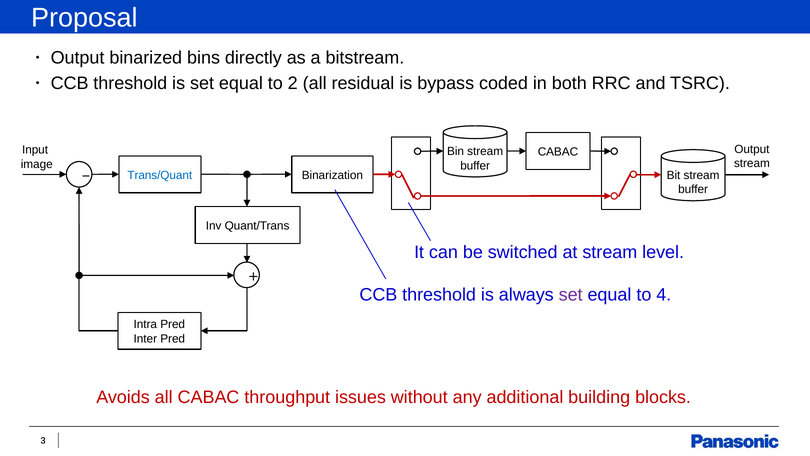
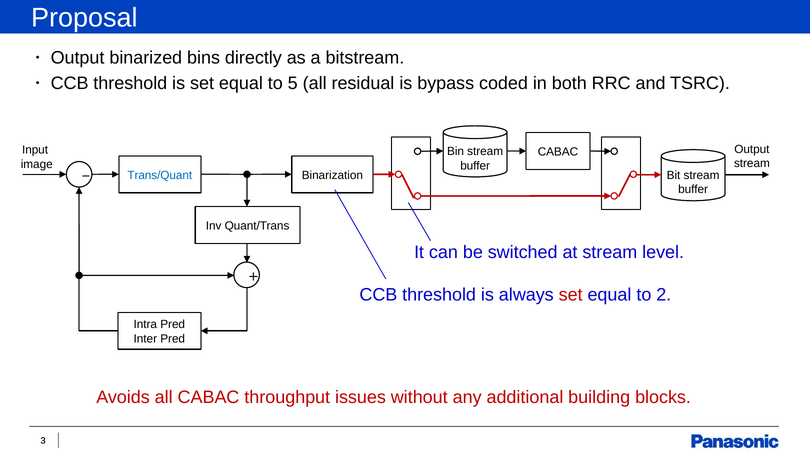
2: 2 -> 5 (293, 83)
set colour: purple -> red (571, 294)
4: 4 -> 2 (664, 294)
